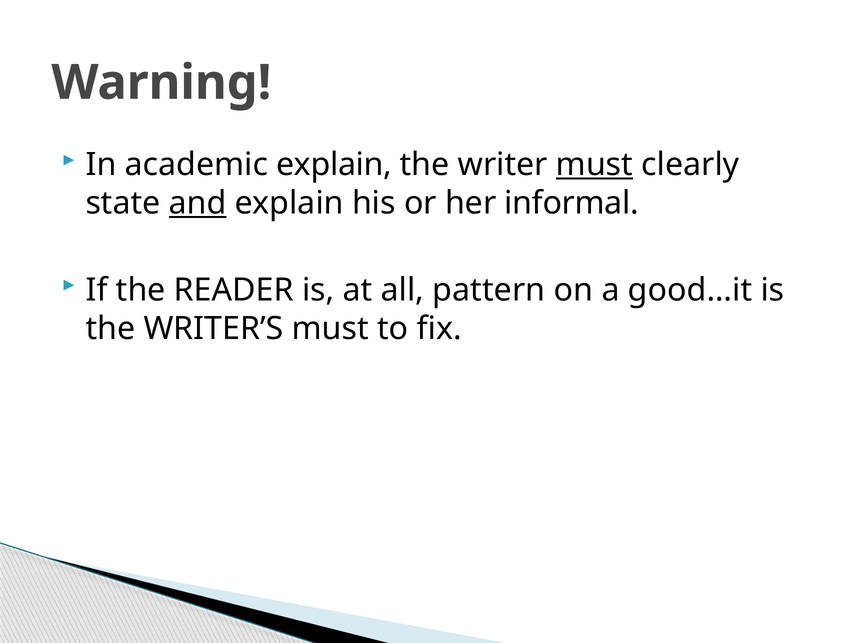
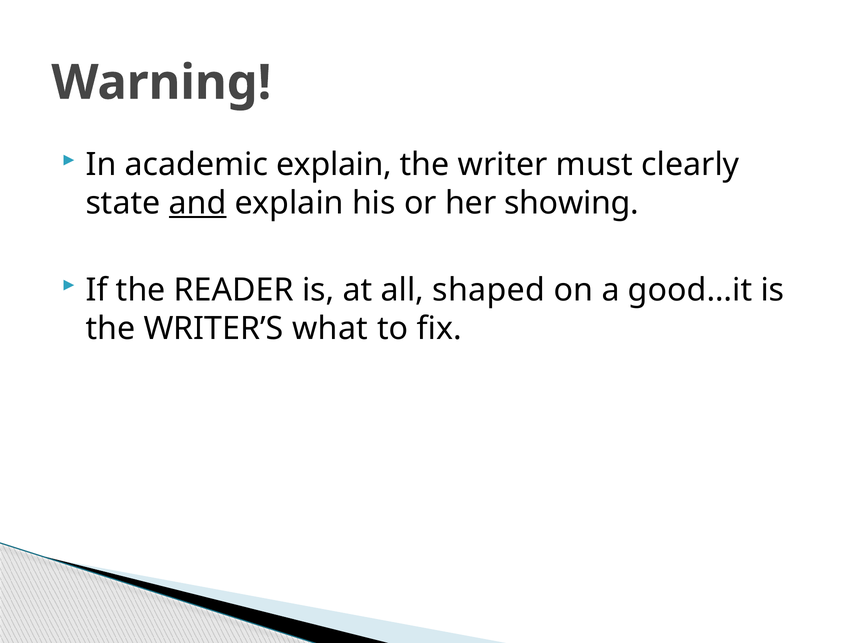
must underline: present -> none (594, 165)
informal: informal -> showing (572, 203)
pattern: pattern -> shaped (489, 290)
WRITER’S must: must -> what (330, 329)
